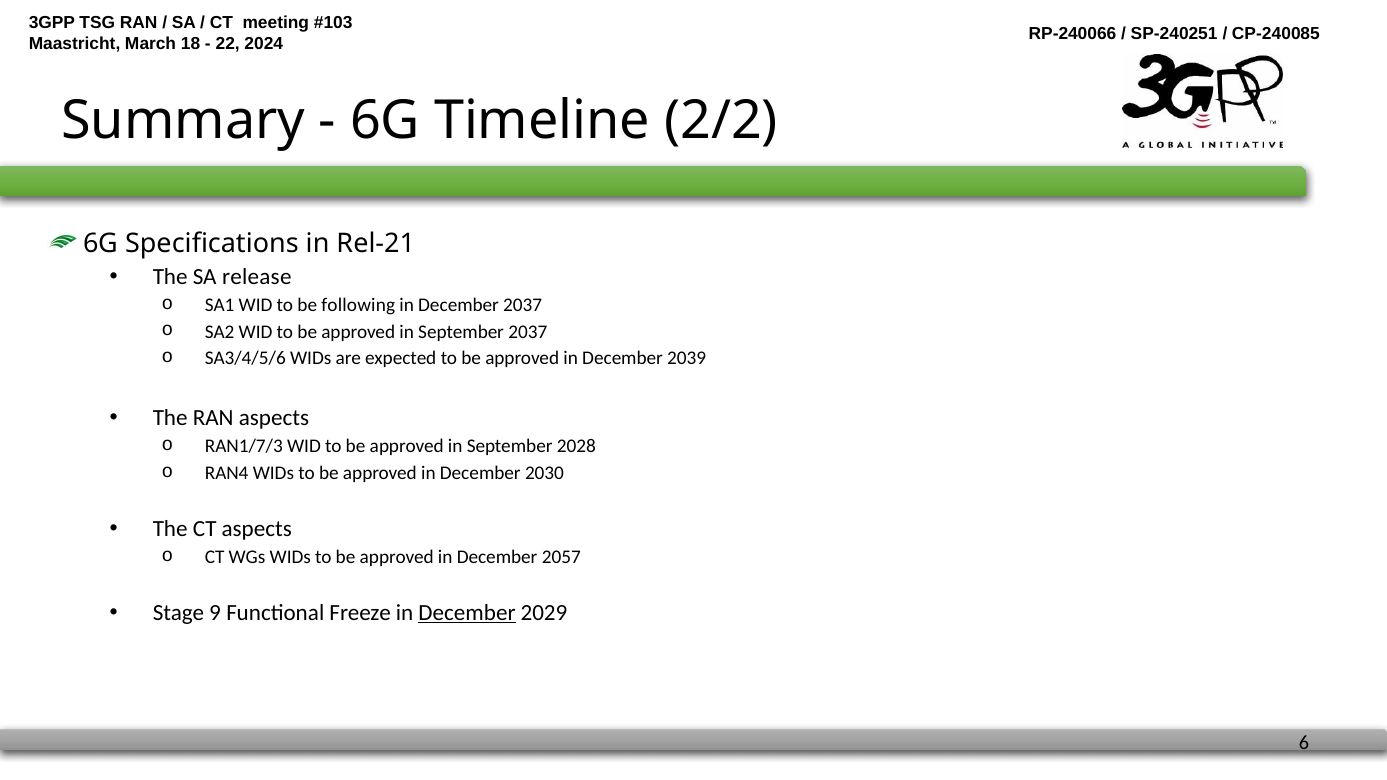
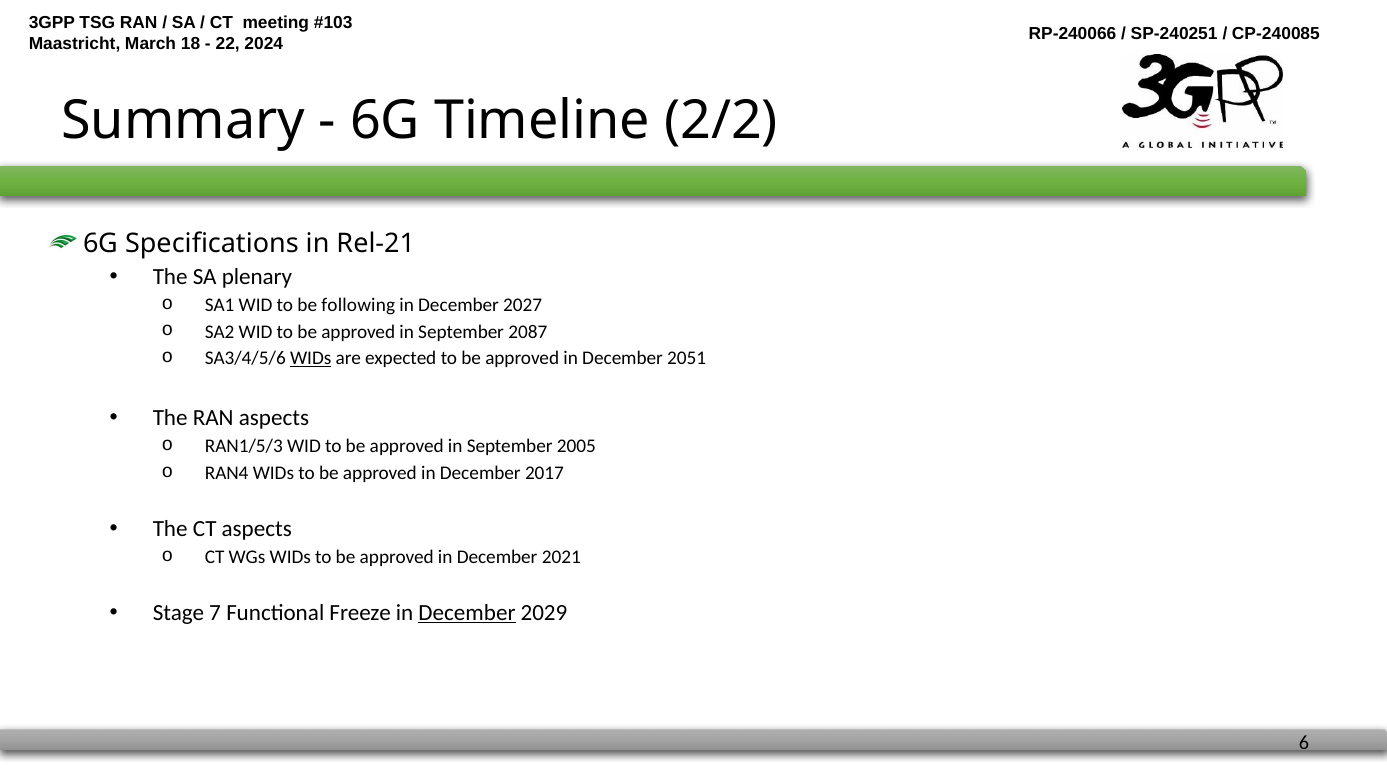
release: release -> plenary (257, 277)
December 2037: 2037 -> 2027 (523, 305)
September 2037: 2037 -> 2087 (528, 332)
WIDs underline: none -> present (311, 359)
2039: 2039 -> 2051 (687, 359)
RAN1/7/3: RAN1/7/3 -> RAN1/5/3 (244, 447)
2028: 2028 -> 2005 (576, 447)
2030: 2030 -> 2017 (544, 473)
2057: 2057 -> 2021 (561, 557)
9: 9 -> 7 (215, 613)
